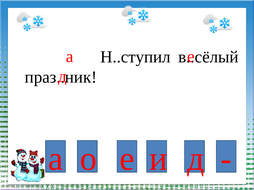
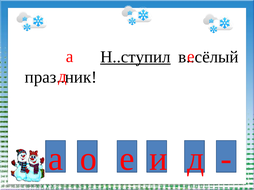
Н..ступил underline: none -> present (135, 57)
